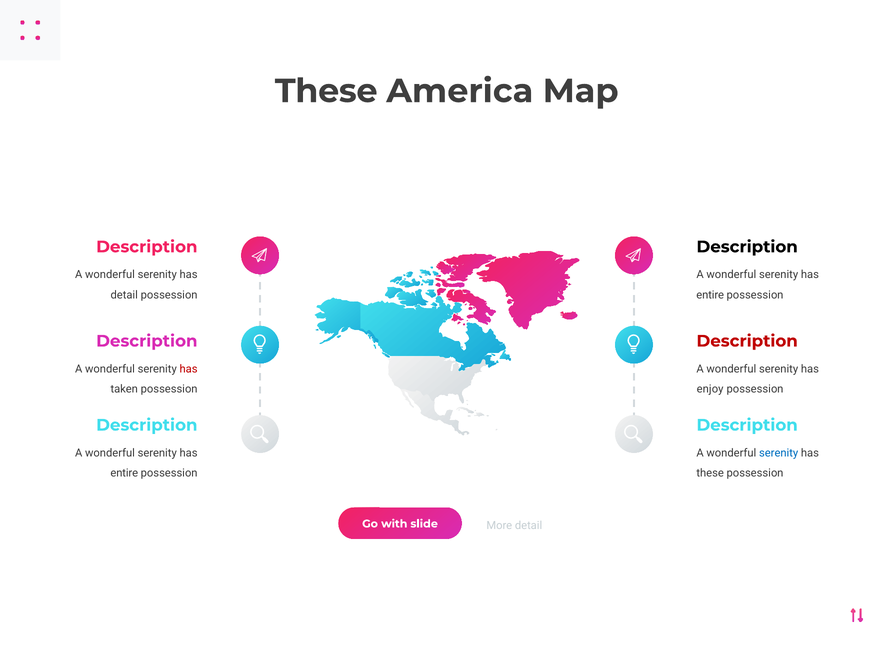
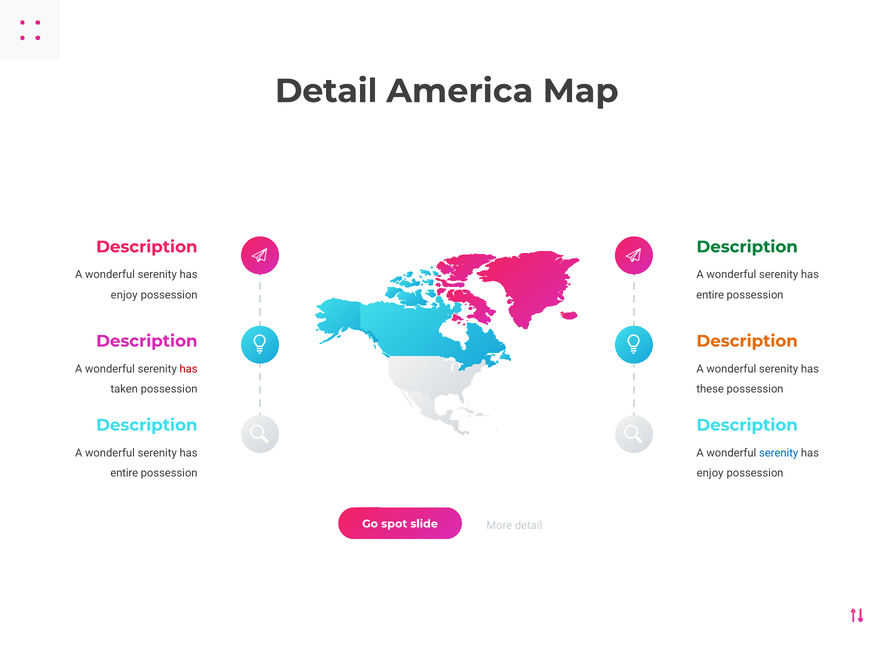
These: These -> Detail (326, 91)
Description colour: black -> green (747, 247)
detail: detail -> enjoy (124, 295)
Description colour: red -> orange (747, 341)
enjoy: enjoy -> these (710, 389)
these: these -> enjoy (710, 474)
with: with -> spot (394, 524)
